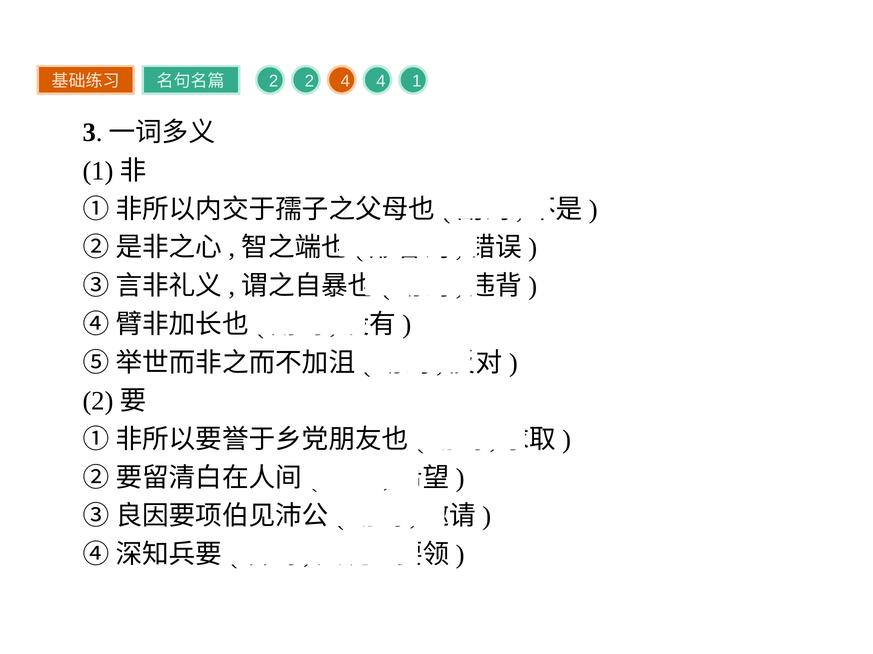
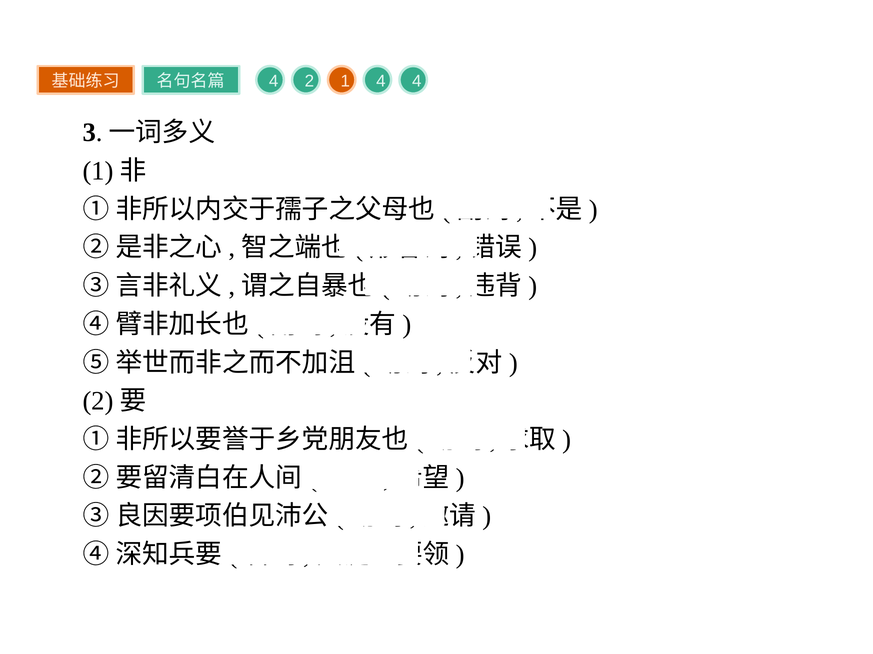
2: 2 -> 4 (274, 81)
2 4: 4 -> 1 (345, 81)
4 1: 1 -> 4 (417, 81)
